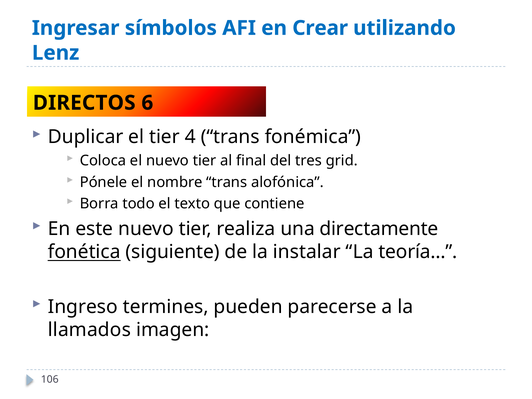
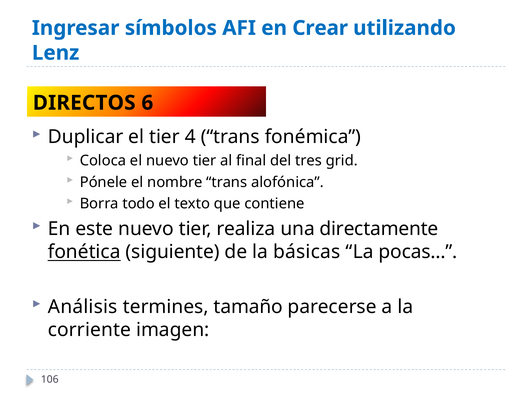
instalar: instalar -> básicas (307, 252)
teoría…: teoría… -> pocas… (418, 252)
Ingreso: Ingreso -> Análisis (83, 307)
pueden: pueden -> tamaño (248, 307)
llamados: llamados -> corriente (89, 330)
